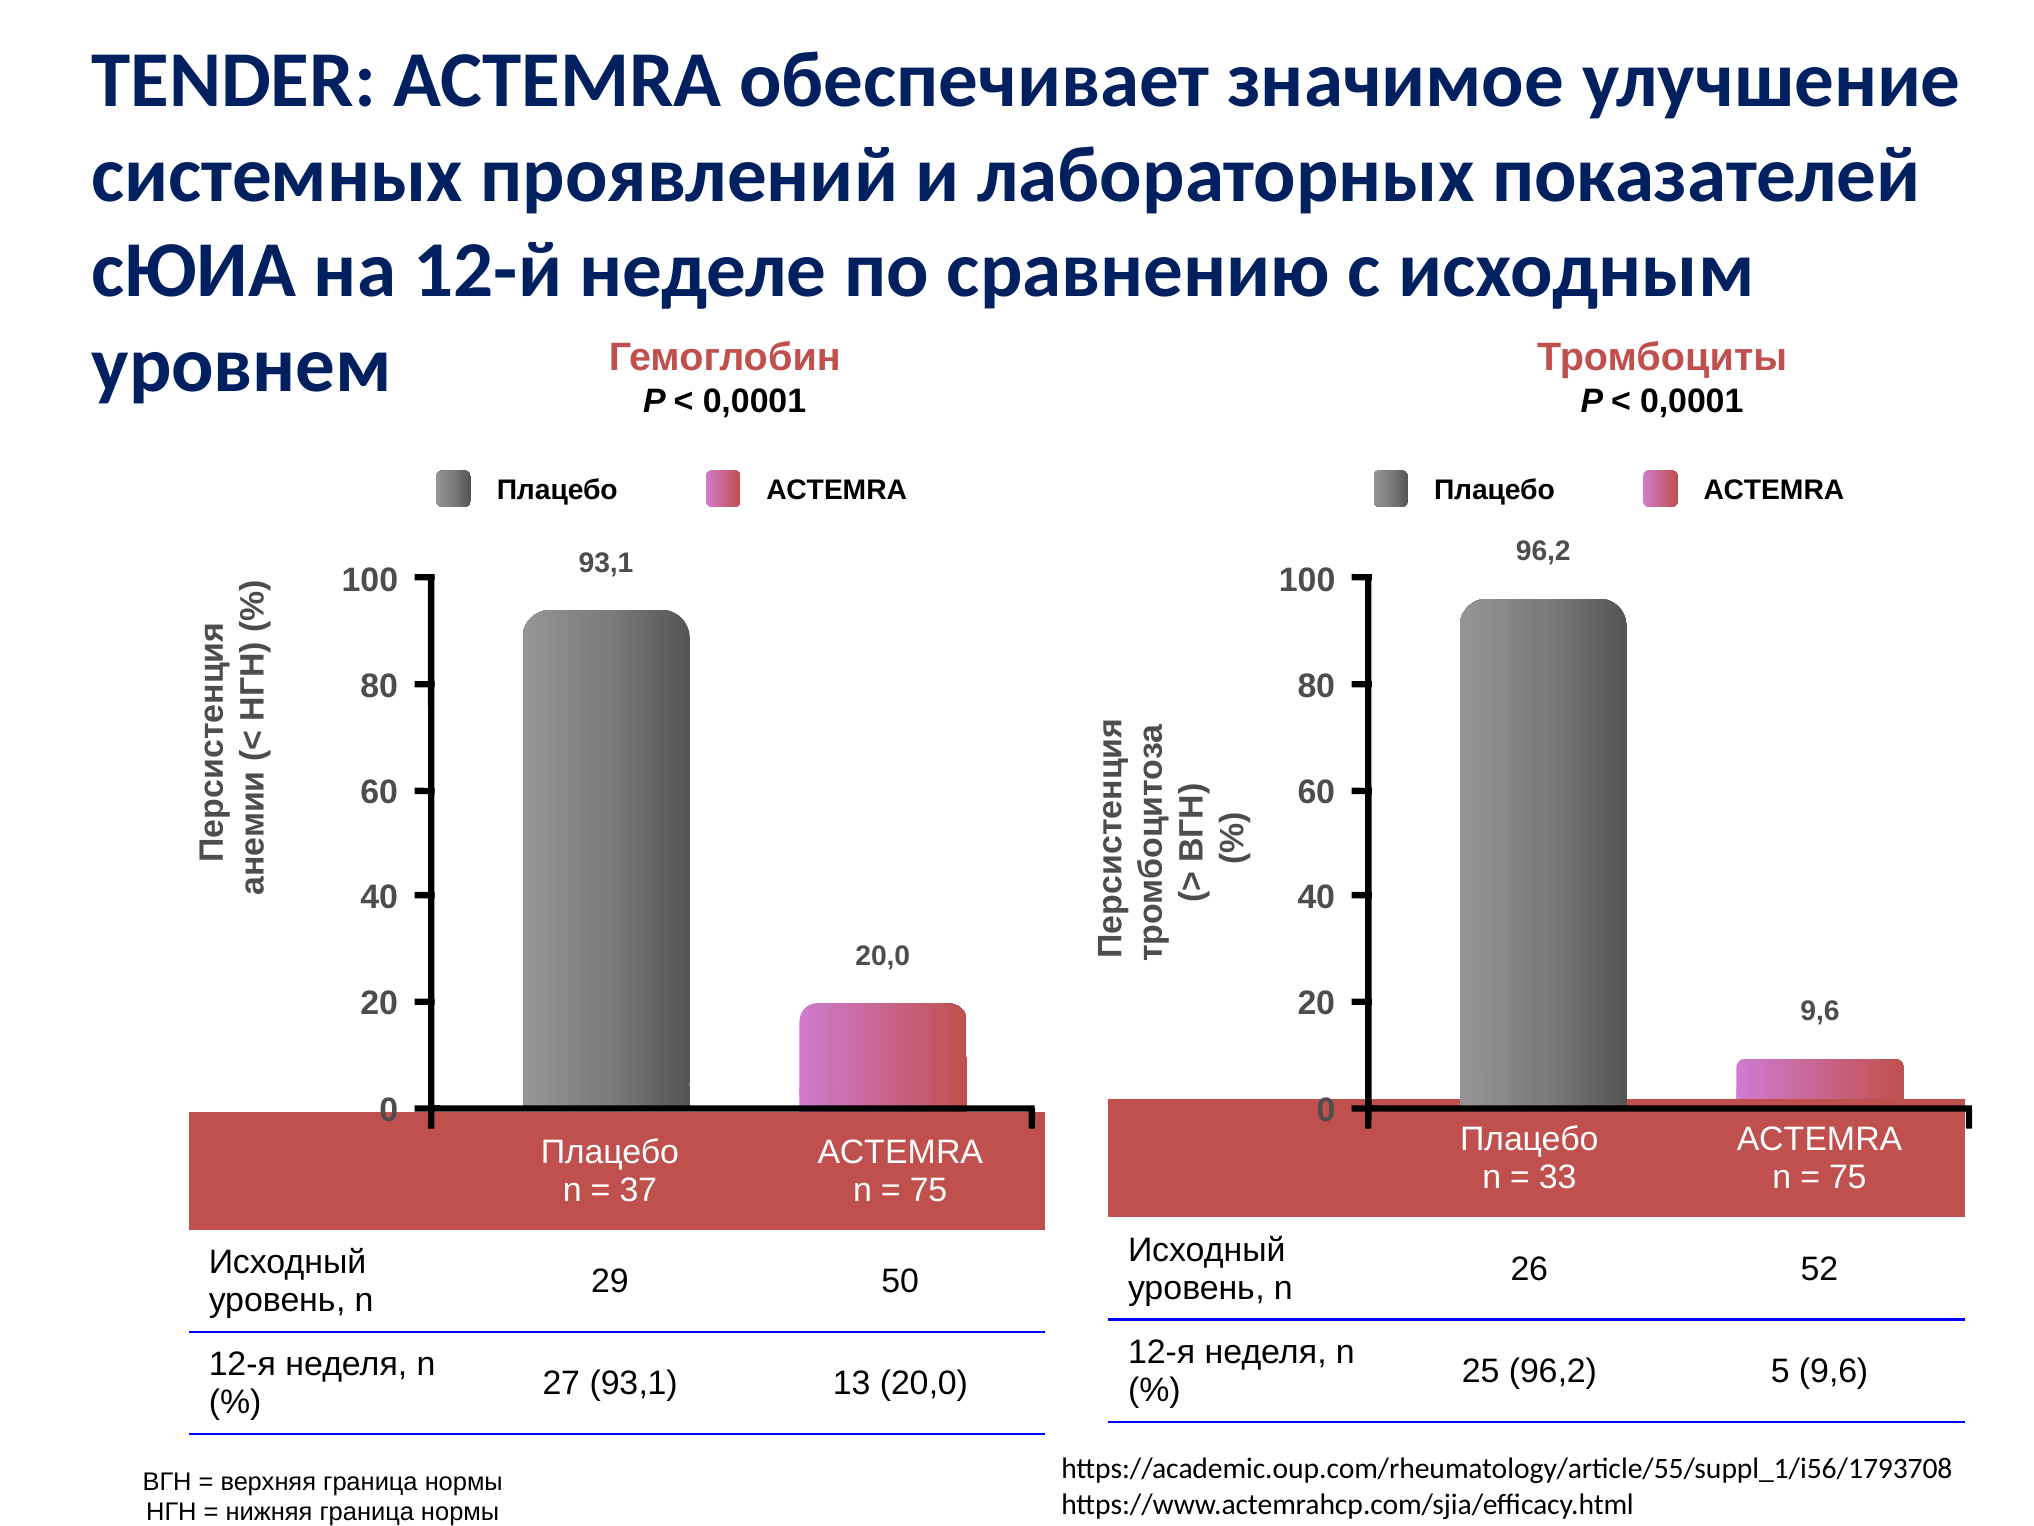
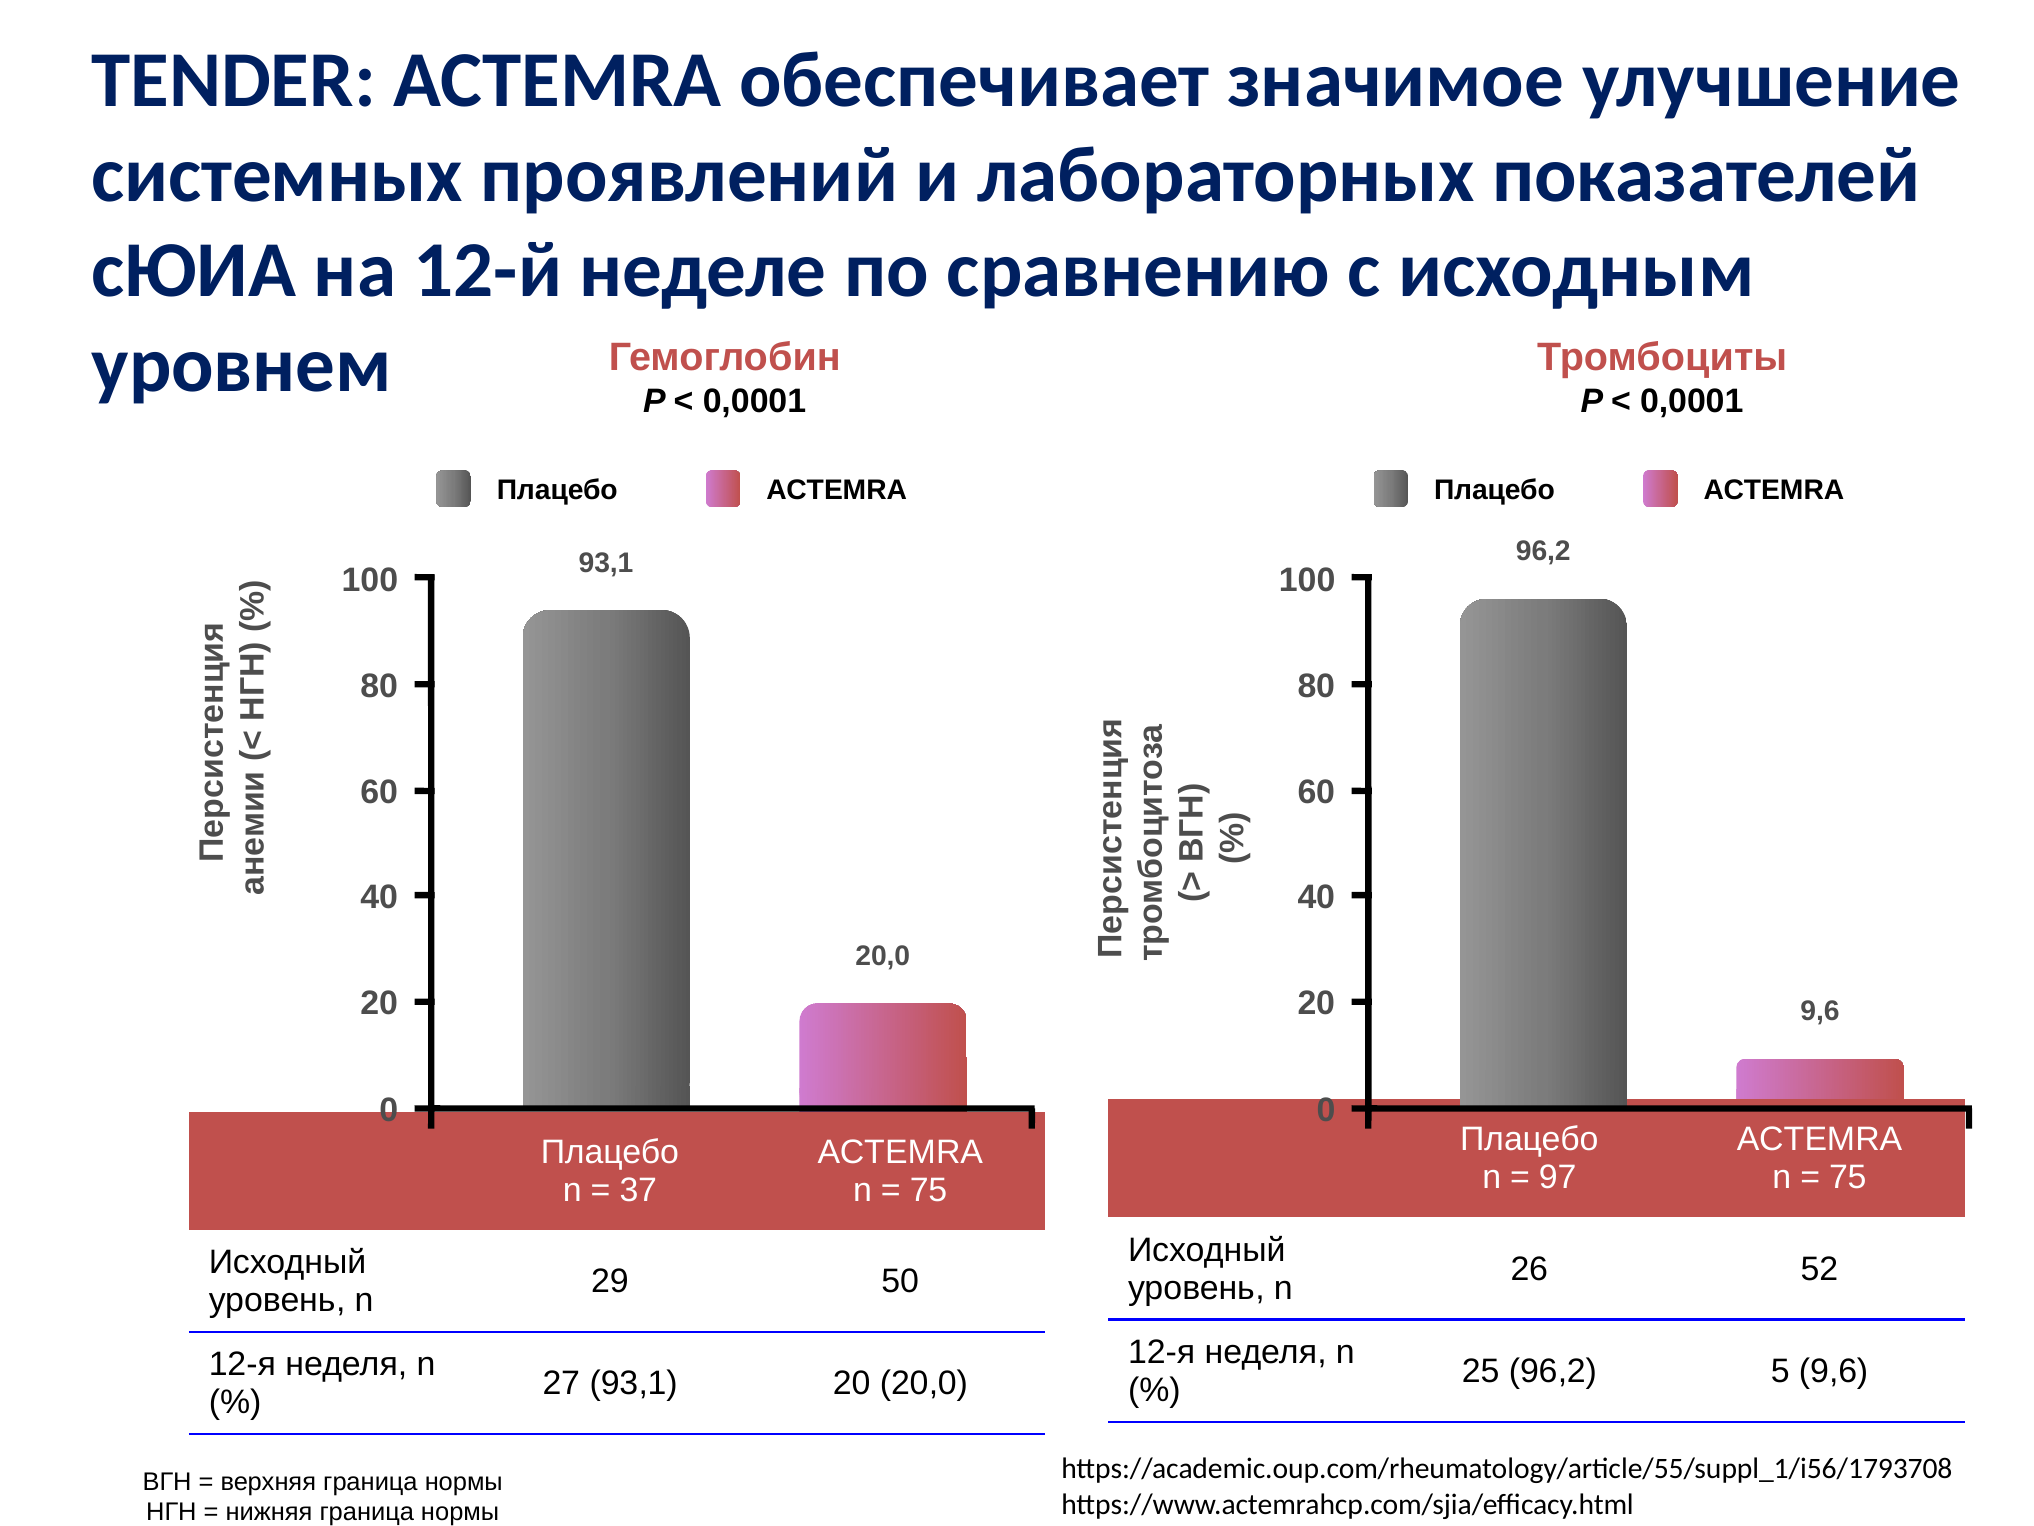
33: 33 -> 97 (1558, 1177)
93,1 13: 13 -> 20 (852, 1383)
